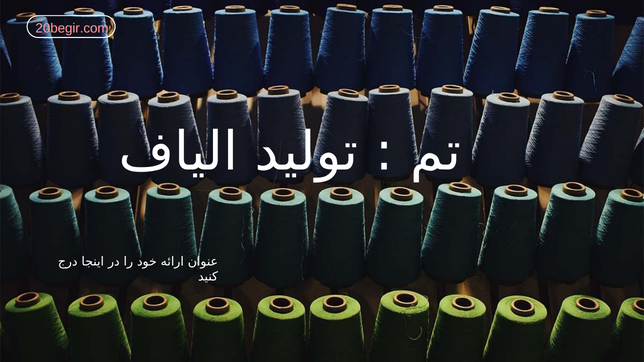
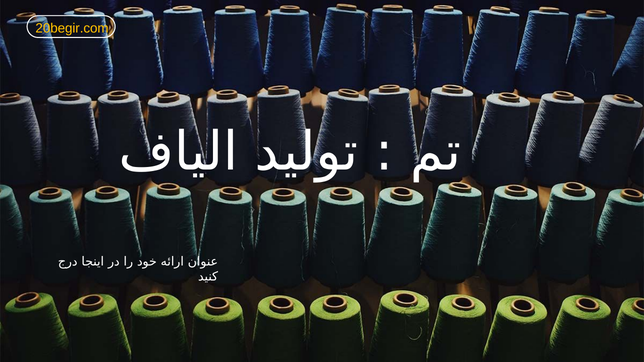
20begir.com colour: pink -> yellow (72, 28)
